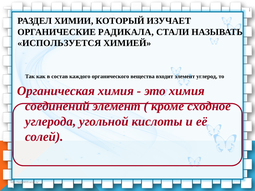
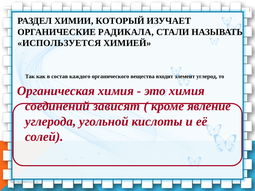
соединений элемент: элемент -> зависят (117, 106)
сходное: сходное -> явление (209, 106)
